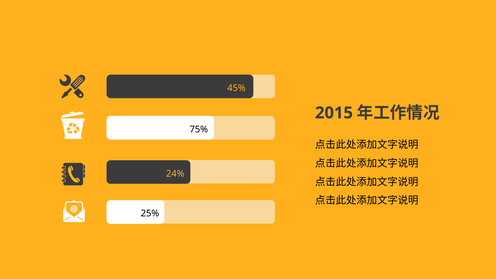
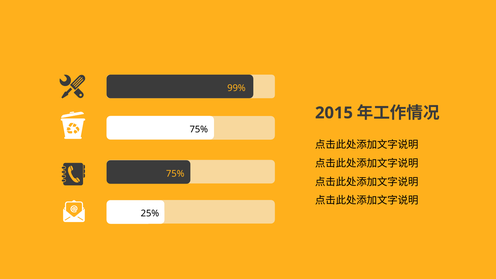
45%: 45% -> 99% (236, 88)
24%: 24% -> 75% (175, 174)
